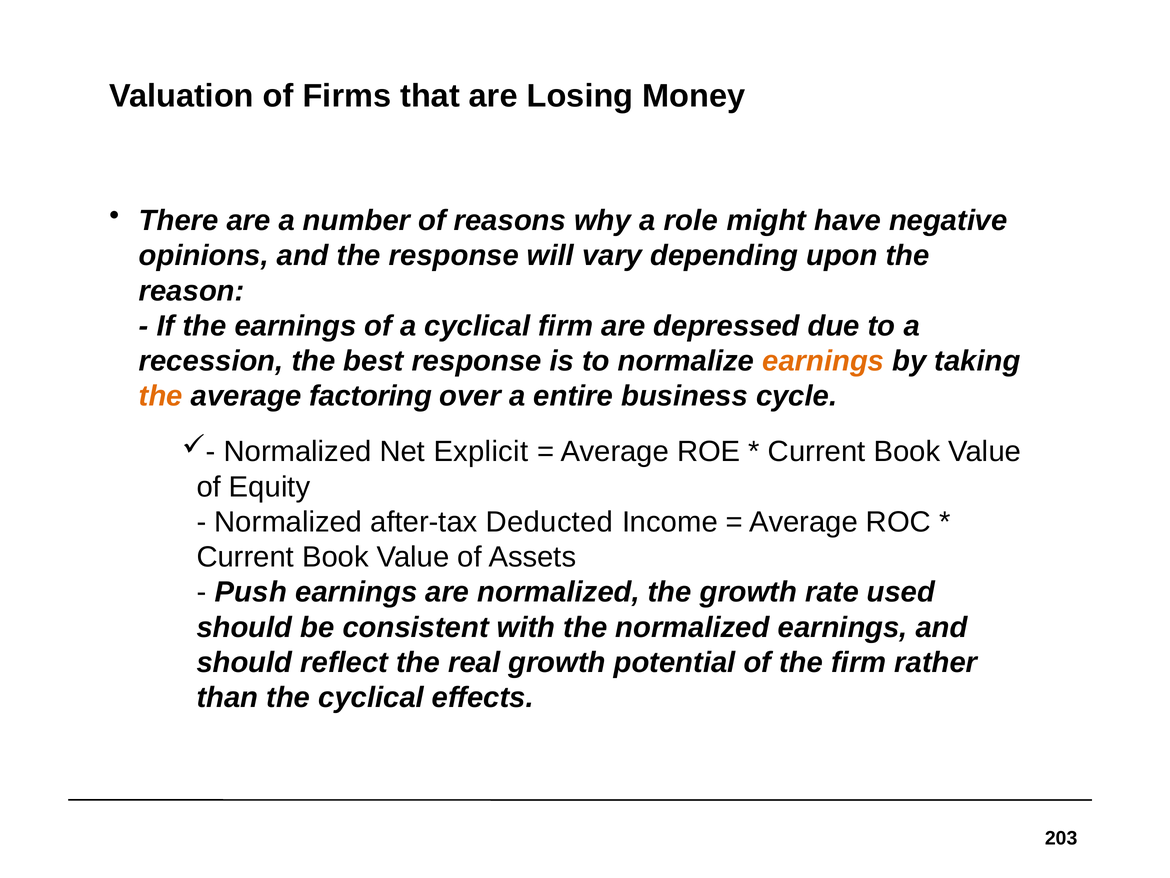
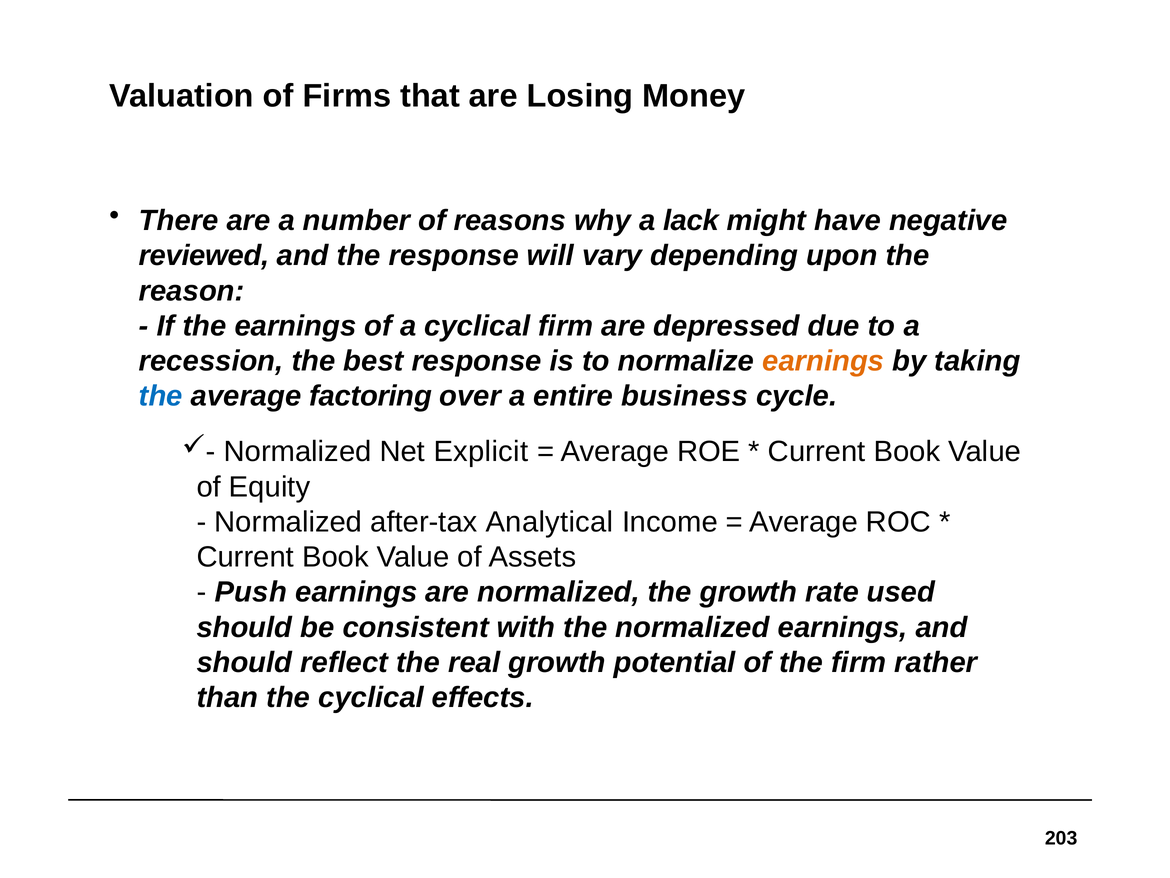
role: role -> lack (691, 220)
opinions: opinions -> reviewed (204, 256)
the colour: orange -> blue (161, 396)
Deducted: Deducted -> Analytical (550, 522)
